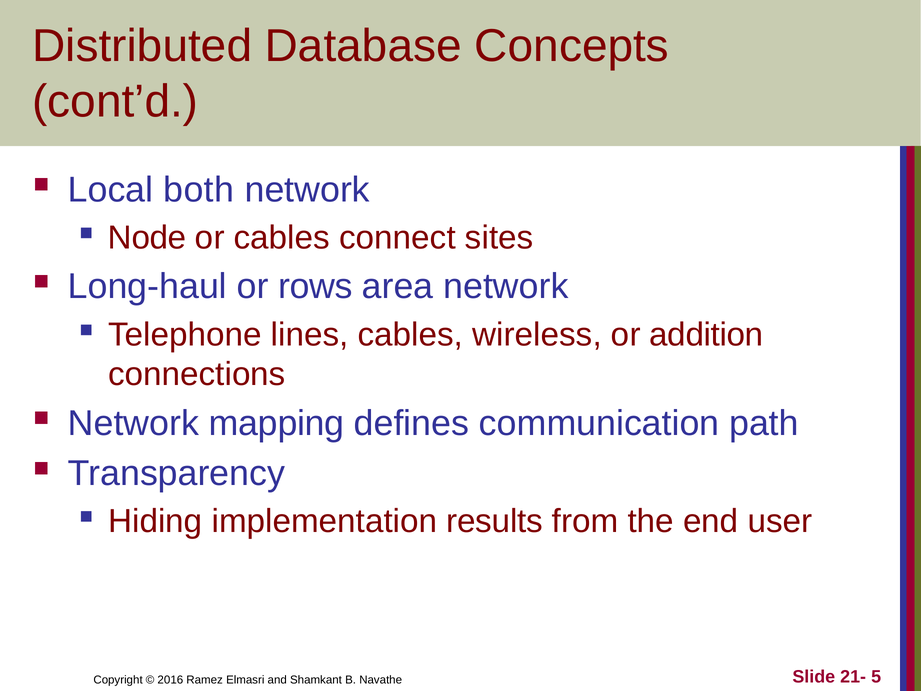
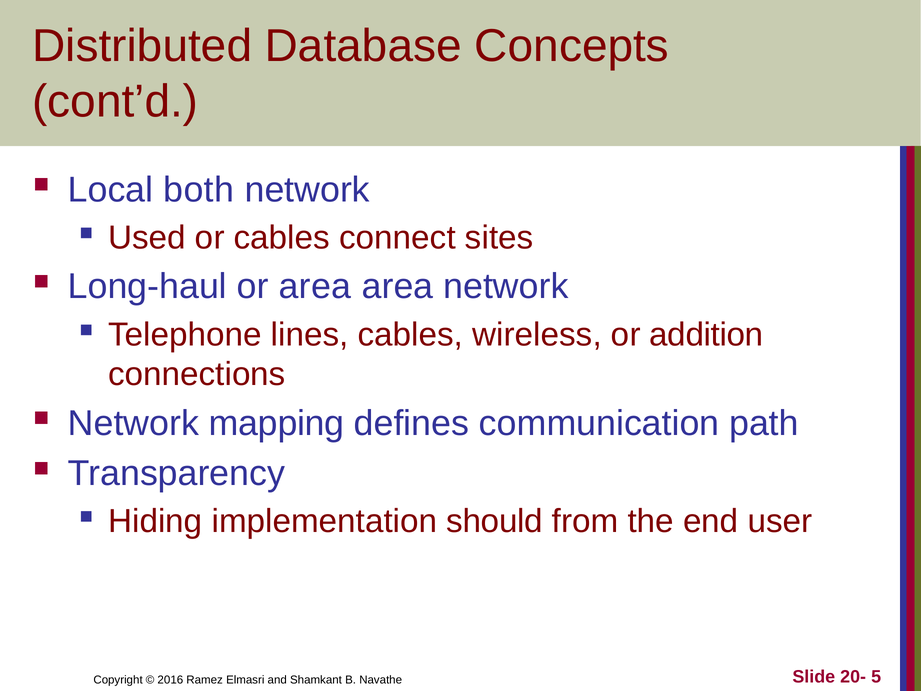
Node: Node -> Used (147, 238)
or rows: rows -> area (315, 286)
results: results -> should (495, 521)
21-: 21- -> 20- (853, 677)
